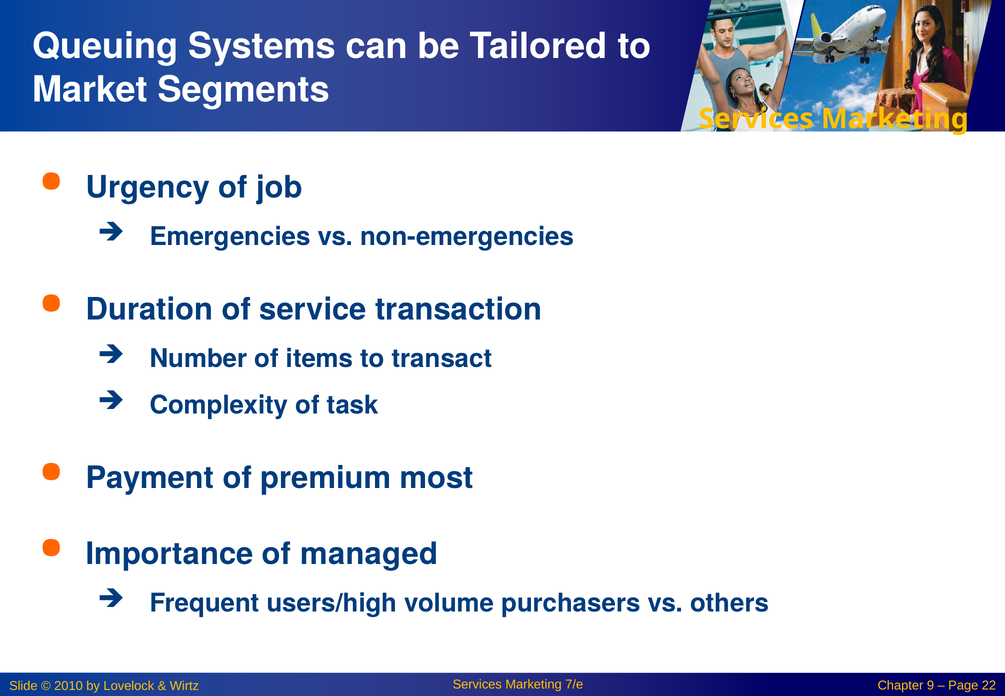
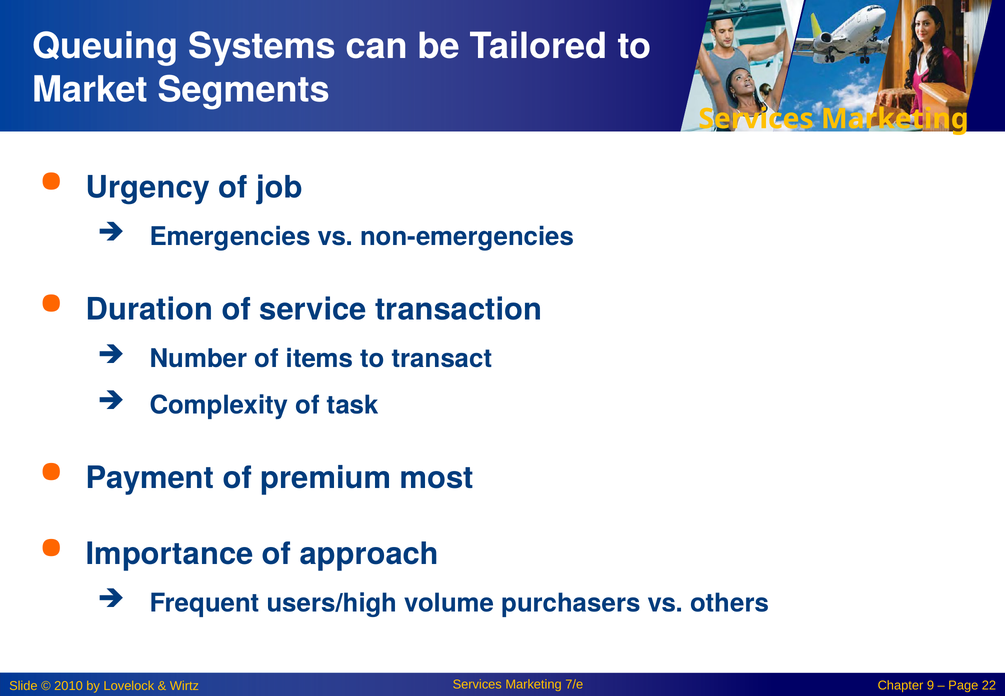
managed: managed -> approach (369, 554)
